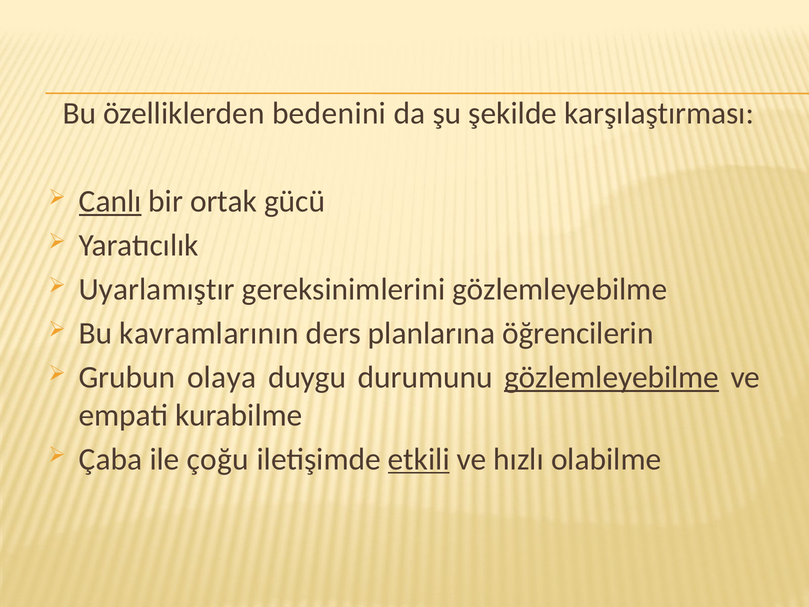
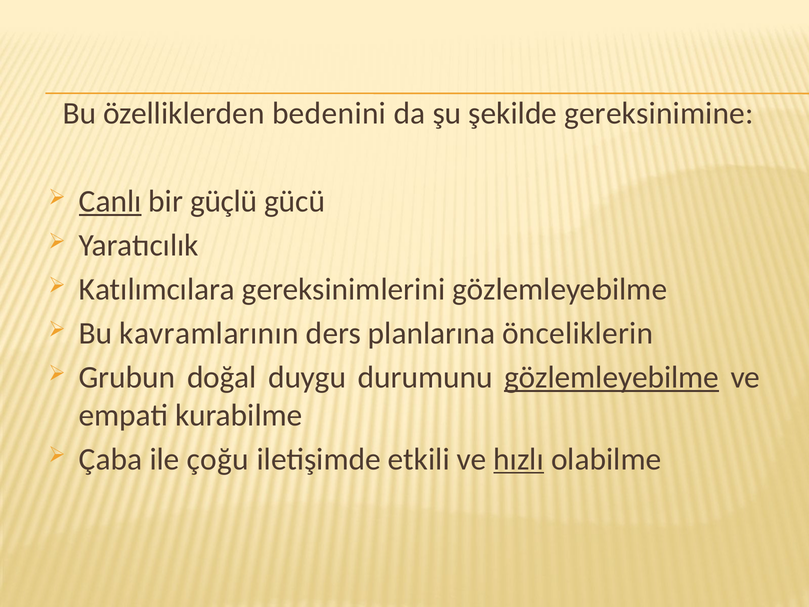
karşılaştırması: karşılaştırması -> gereksinimine (659, 113)
ortak: ortak -> güçlü (224, 201)
Uyarlamıştır: Uyarlamıştır -> Katılımcılara (157, 289)
öğrencilerin: öğrencilerin -> önceliklerin (578, 333)
olaya: olaya -> doğal (222, 377)
etkili underline: present -> none (419, 459)
hızlı underline: none -> present (519, 459)
